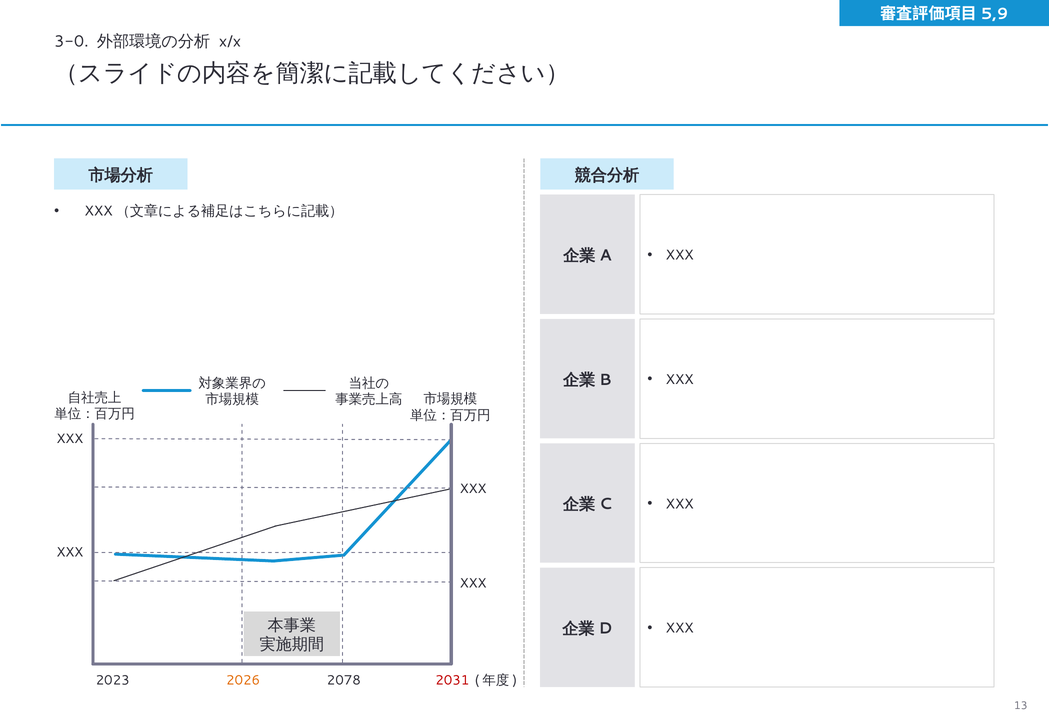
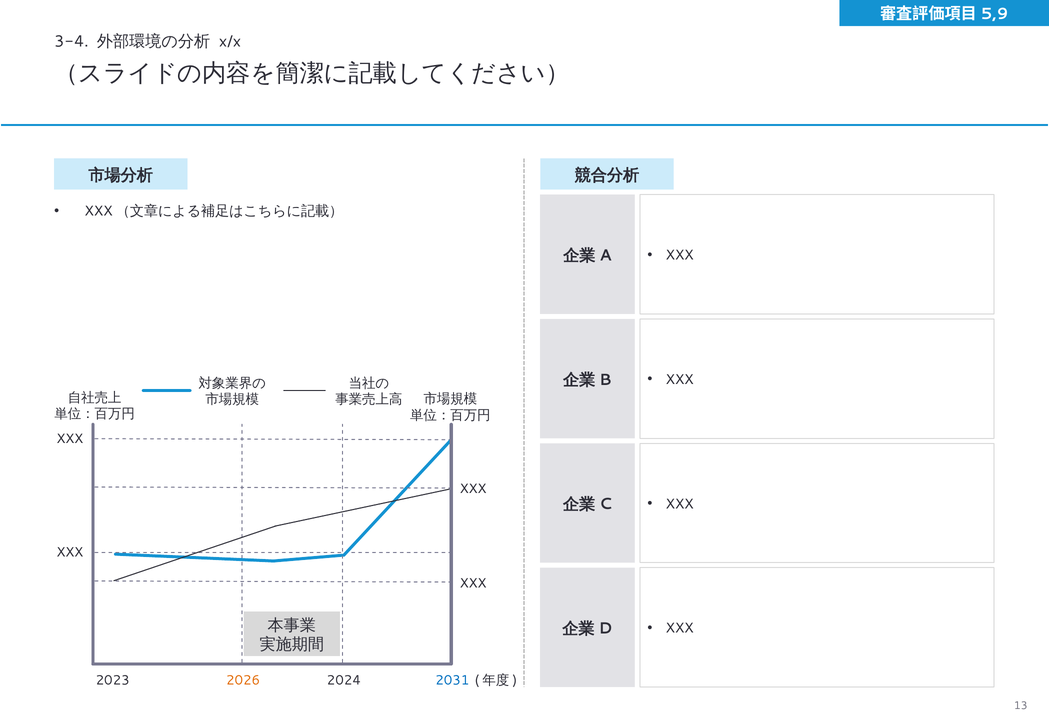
3-0: 3-0 -> 3-4 (71, 41)
2078: 2078 -> 2024 (344, 681)
2031 colour: red -> blue (452, 681)
